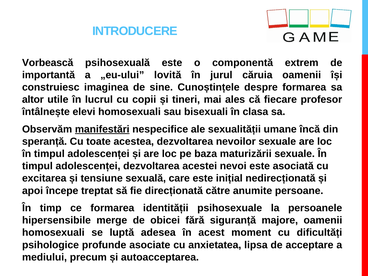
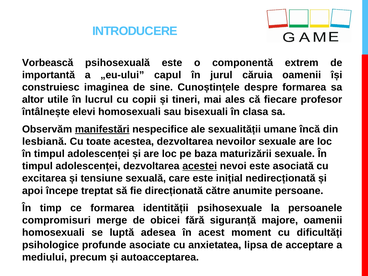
lovită: lovită -> capul (168, 75)
speranță: speranță -> lesbiană (44, 141)
acestei underline: none -> present (200, 166)
hipersensibile: hipersensibile -> compromisuri (56, 220)
